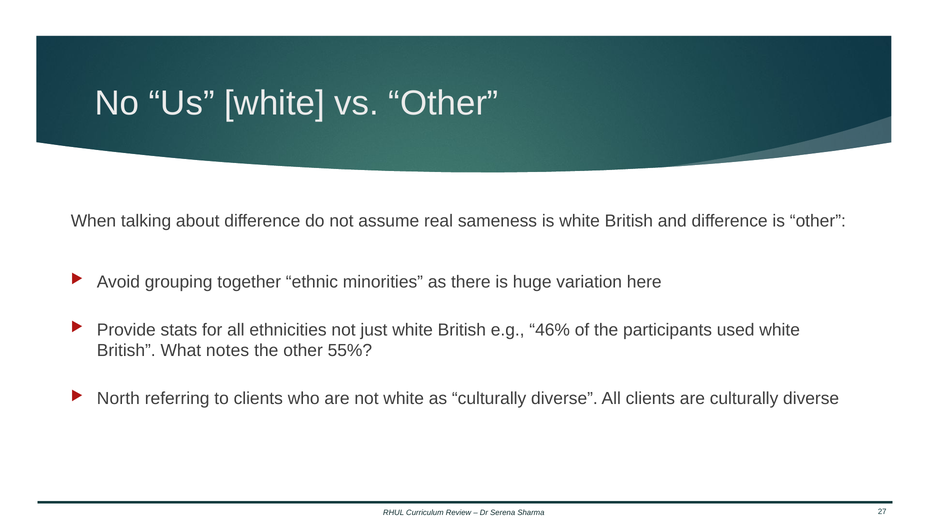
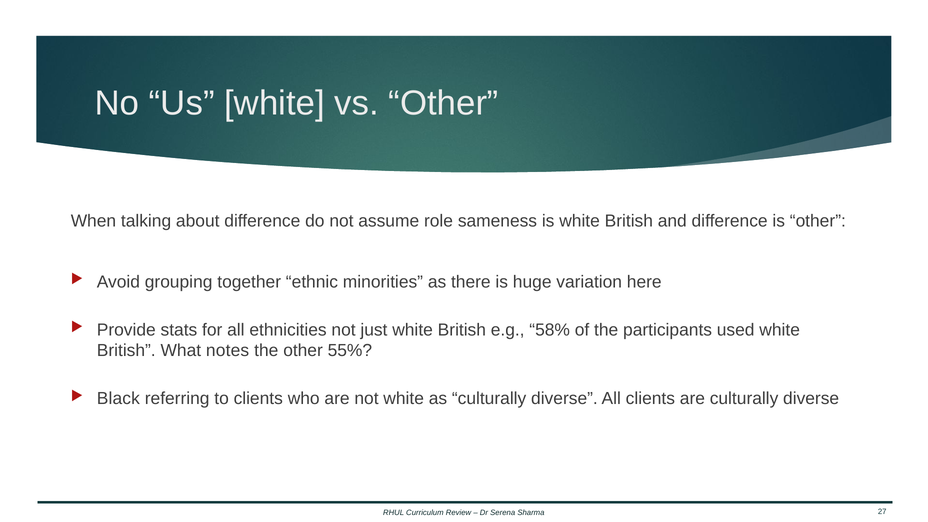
real: real -> role (439, 221)
46%: 46% -> 58% (550, 330)
North: North -> Black (118, 399)
